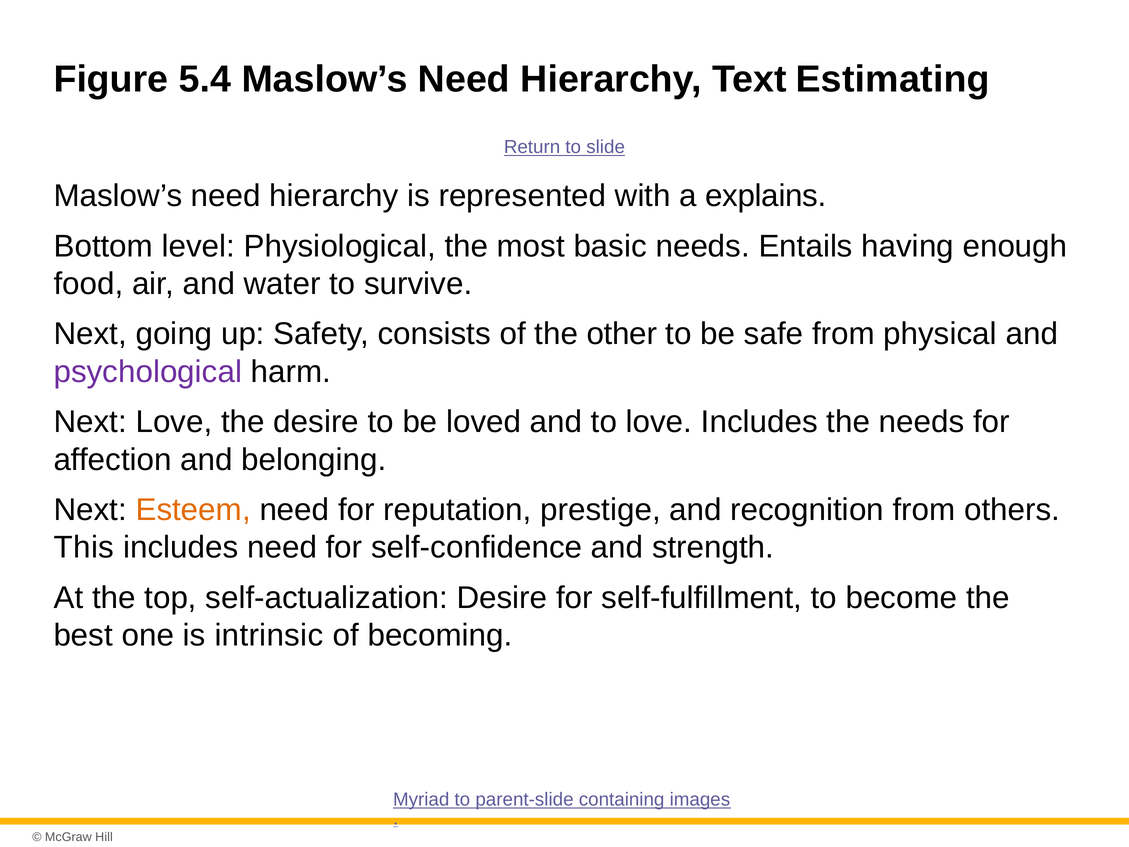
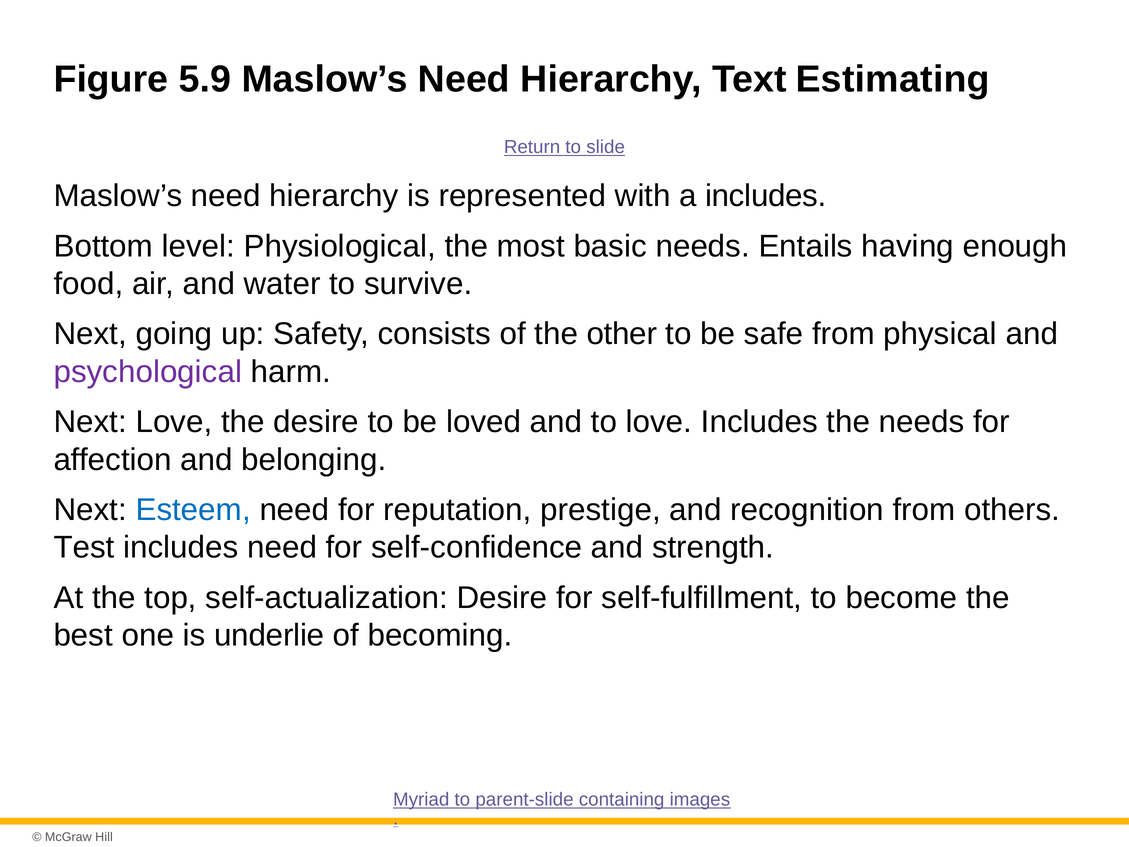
5.4: 5.4 -> 5.9 (205, 79)
a explains: explains -> includes (766, 196)
Esteem colour: orange -> blue (193, 510)
This: This -> Test (84, 547)
intrinsic: intrinsic -> underlie (269, 635)
